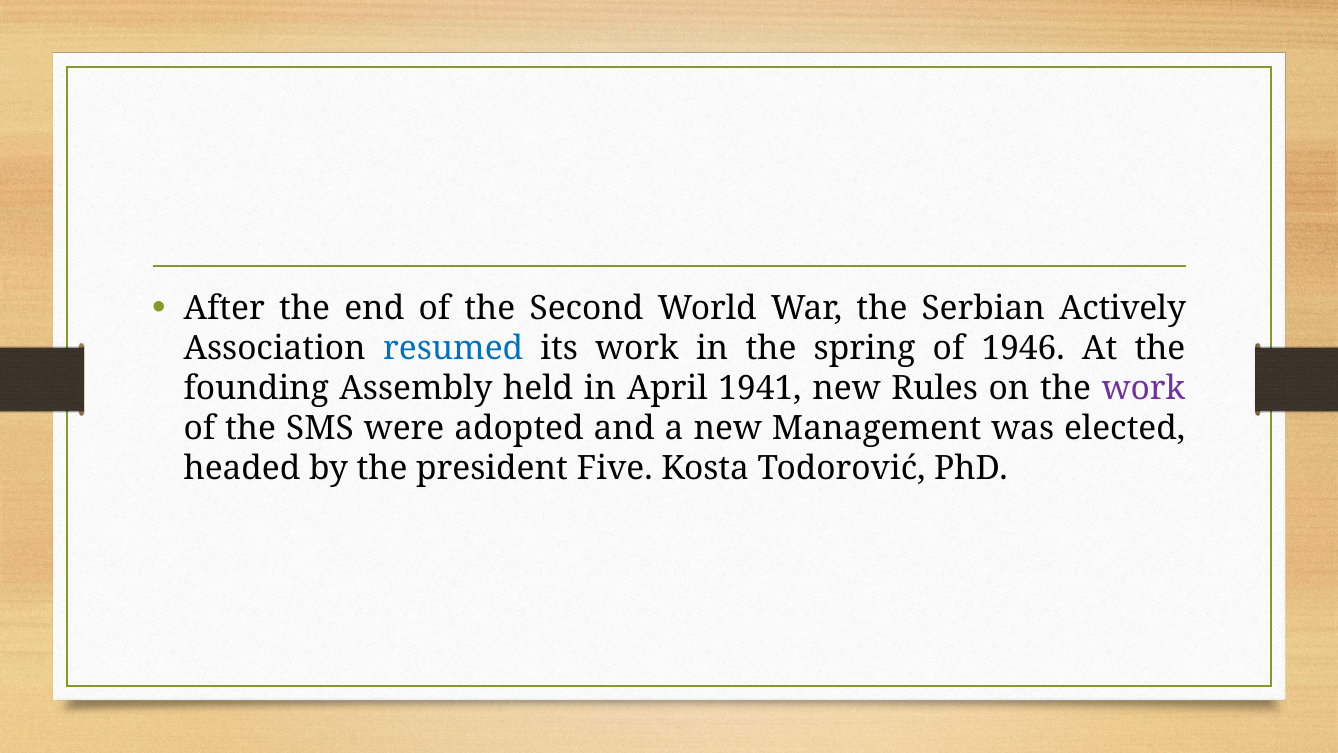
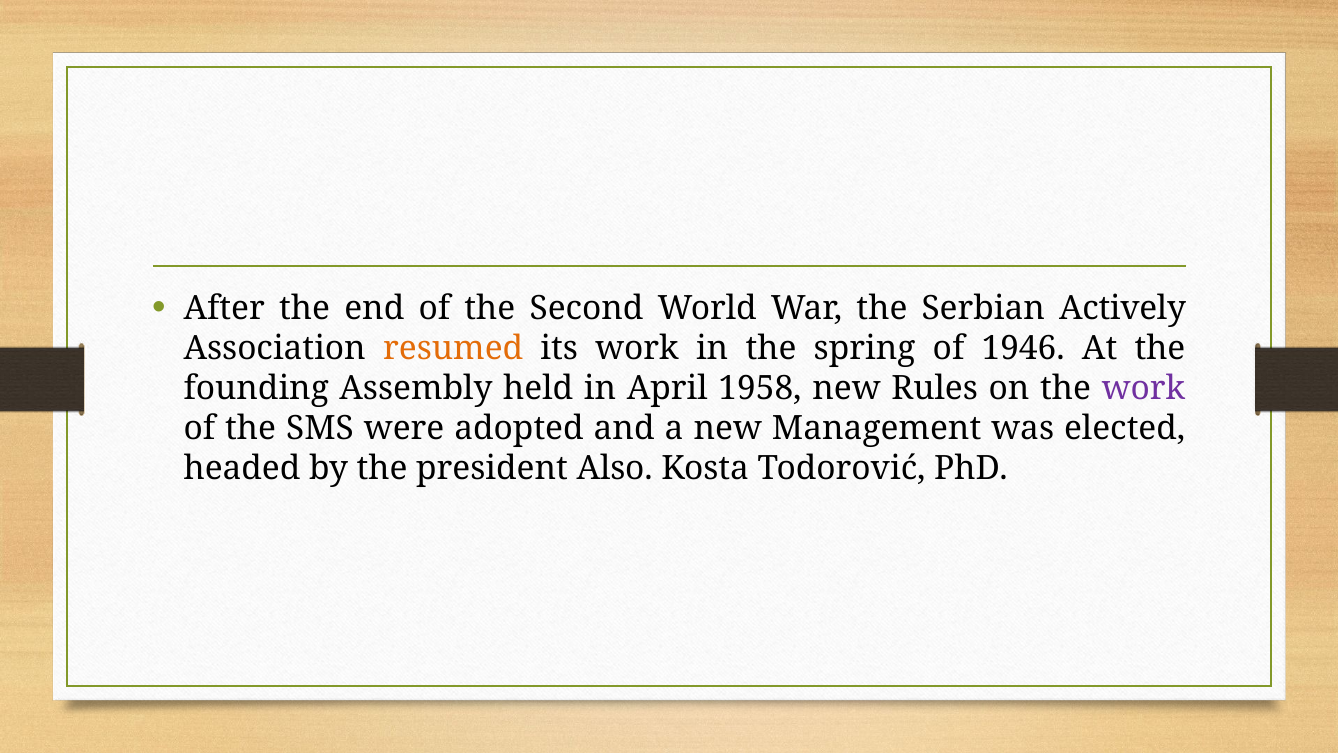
resumed colour: blue -> orange (453, 348)
1941: 1941 -> 1958 (760, 388)
Five: Five -> Also (615, 469)
